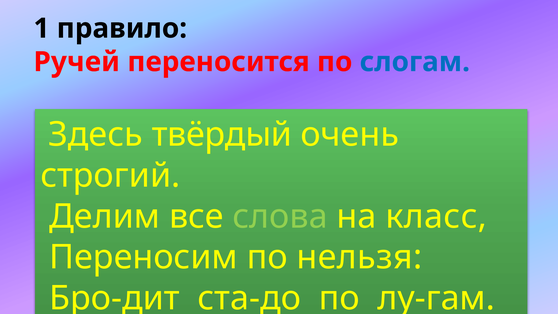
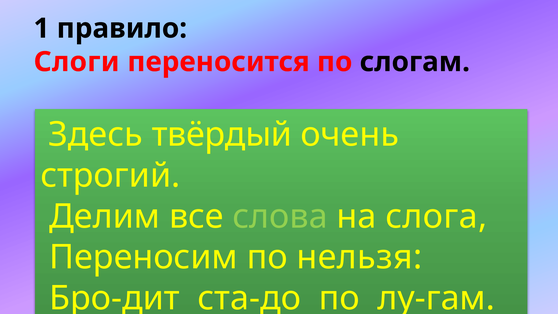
Ручей: Ручей -> Слоги (77, 62)
слогам colour: blue -> black (415, 62)
класс: класс -> слога (436, 216)
